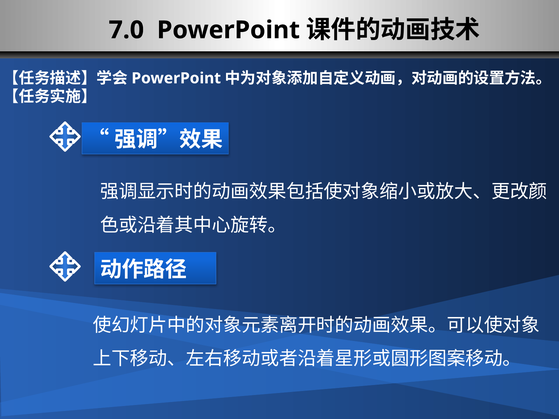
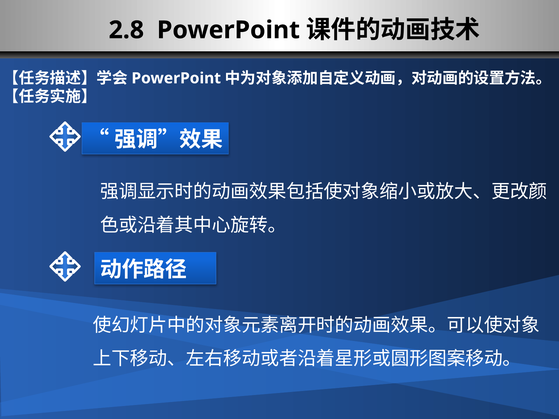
7.0: 7.0 -> 2.8 (126, 30)
